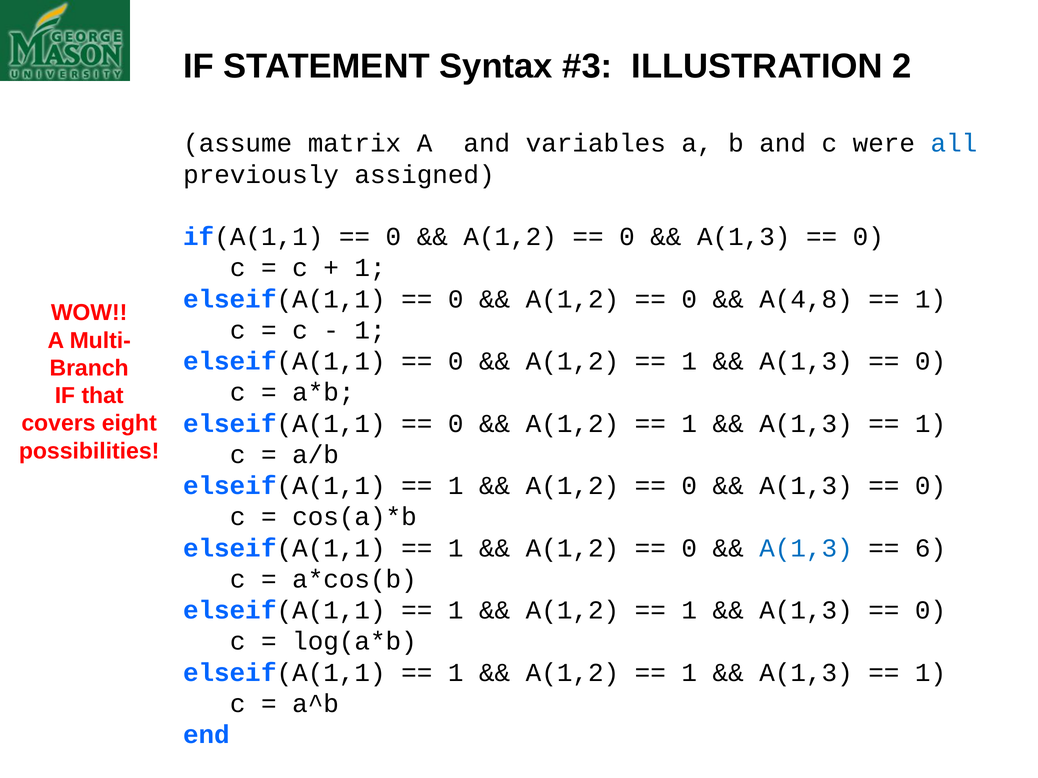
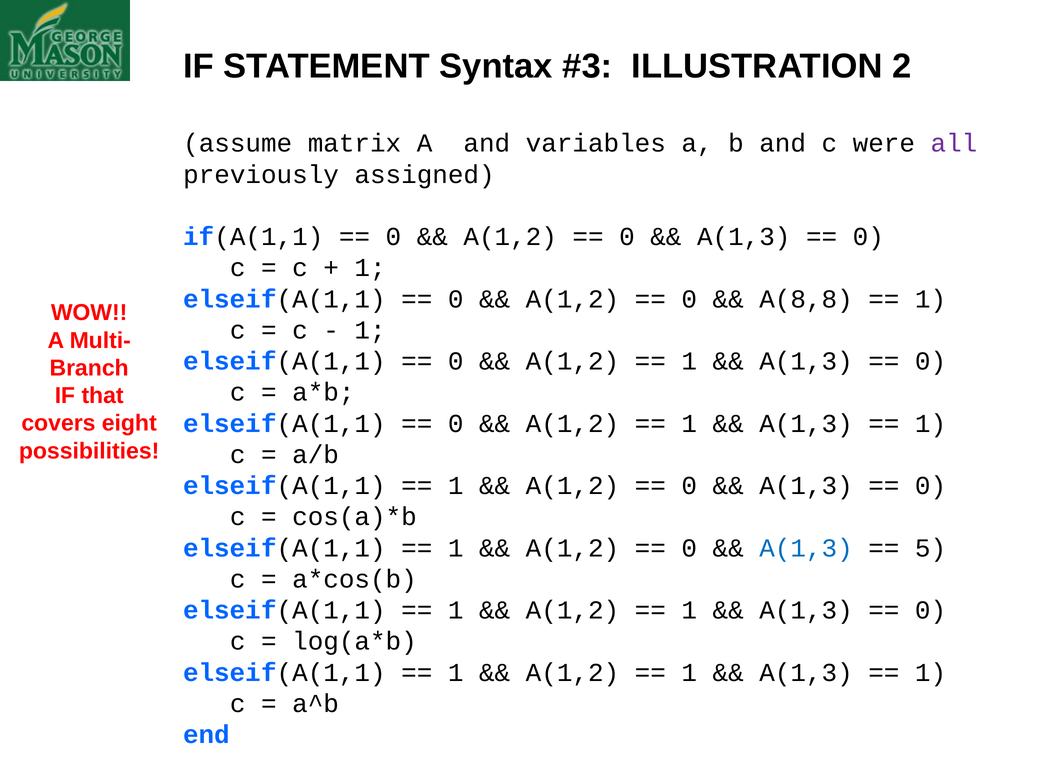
all colour: blue -> purple (954, 143)
A(4,8: A(4,8 -> A(8,8 (806, 299)
6: 6 -> 5 (931, 548)
